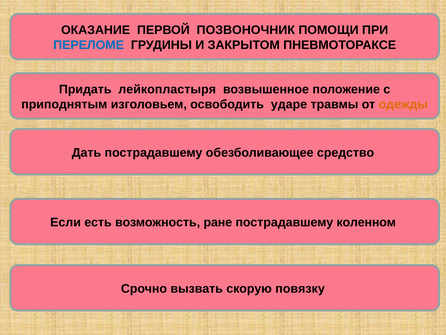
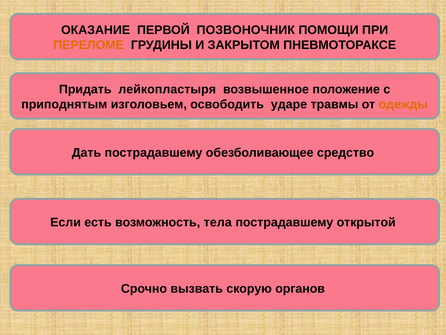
ПЕРЕЛОМЕ colour: blue -> orange (89, 45)
ране: ране -> тела (218, 222)
коленном: коленном -> открытой (366, 222)
повязку: повязку -> органов (300, 288)
